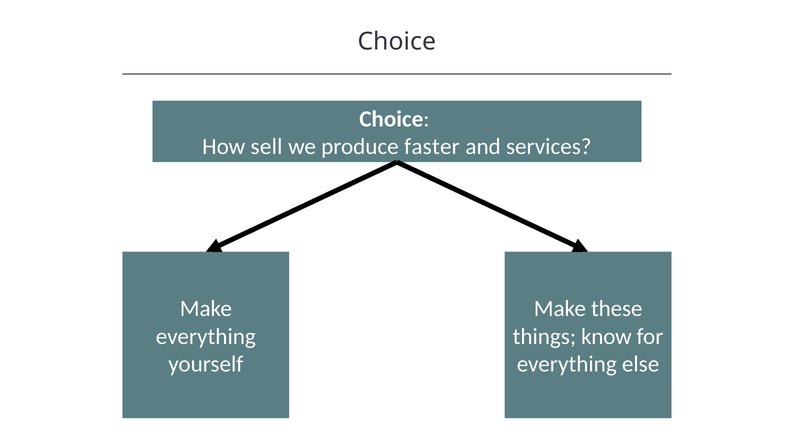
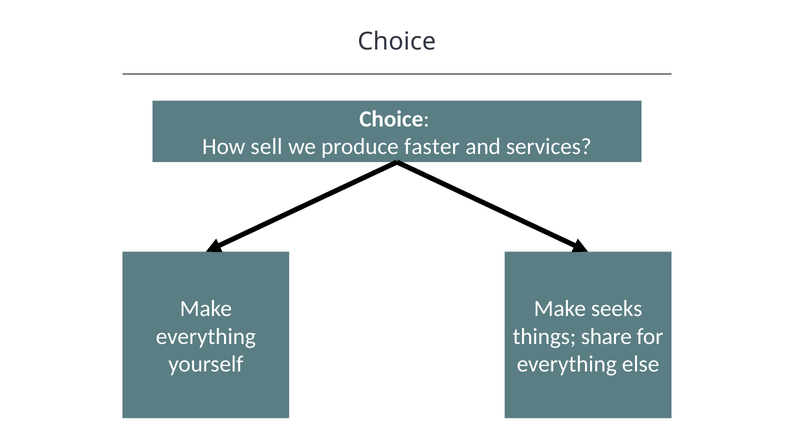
these: these -> seeks (617, 309)
know: know -> share (606, 337)
